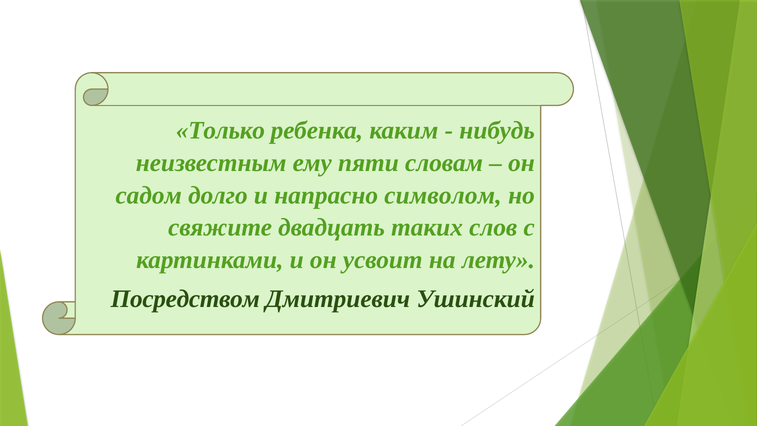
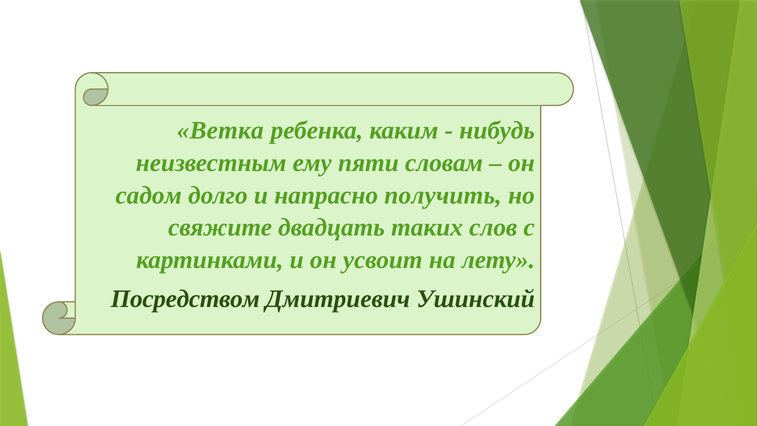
Только: Только -> Ветка (220, 130)
символом: символом -> получить (443, 195)
